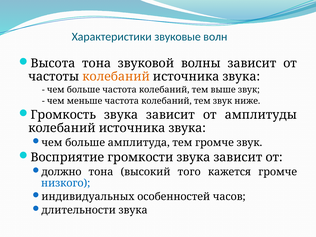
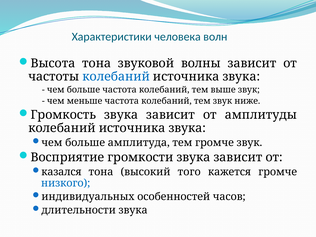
звуковые: звуковые -> человека (178, 37)
колебаний colour: orange -> blue (116, 77)
должно: должно -> казался (61, 172)
